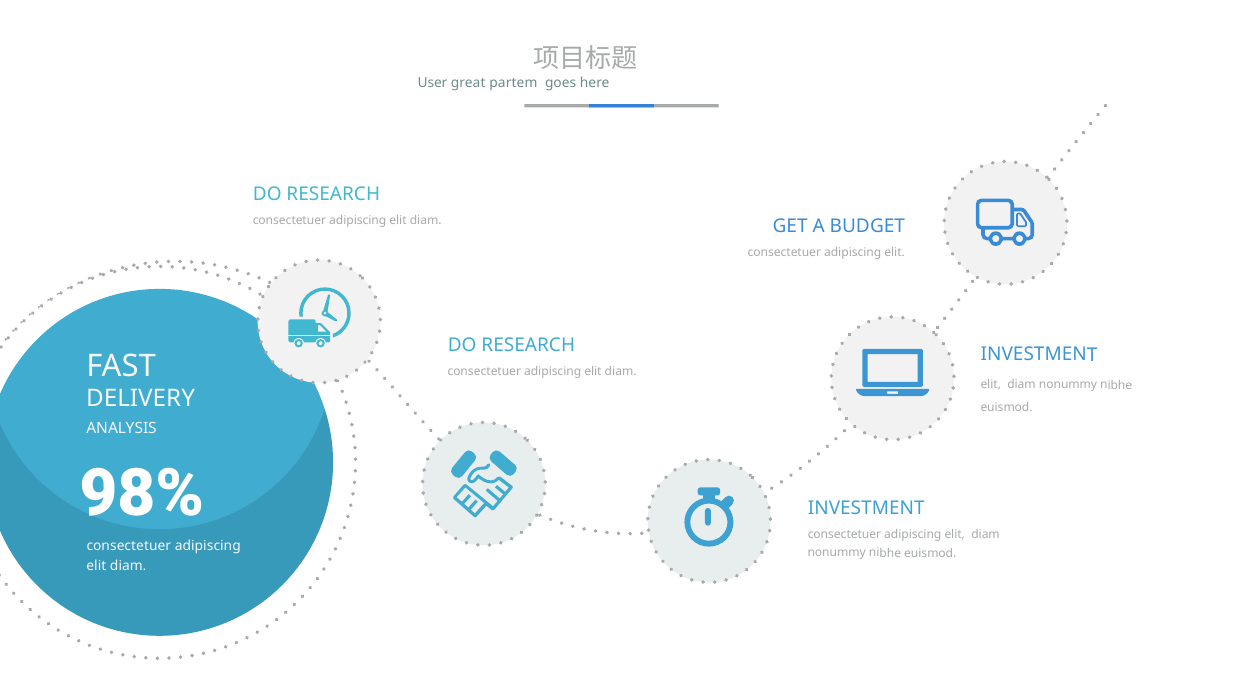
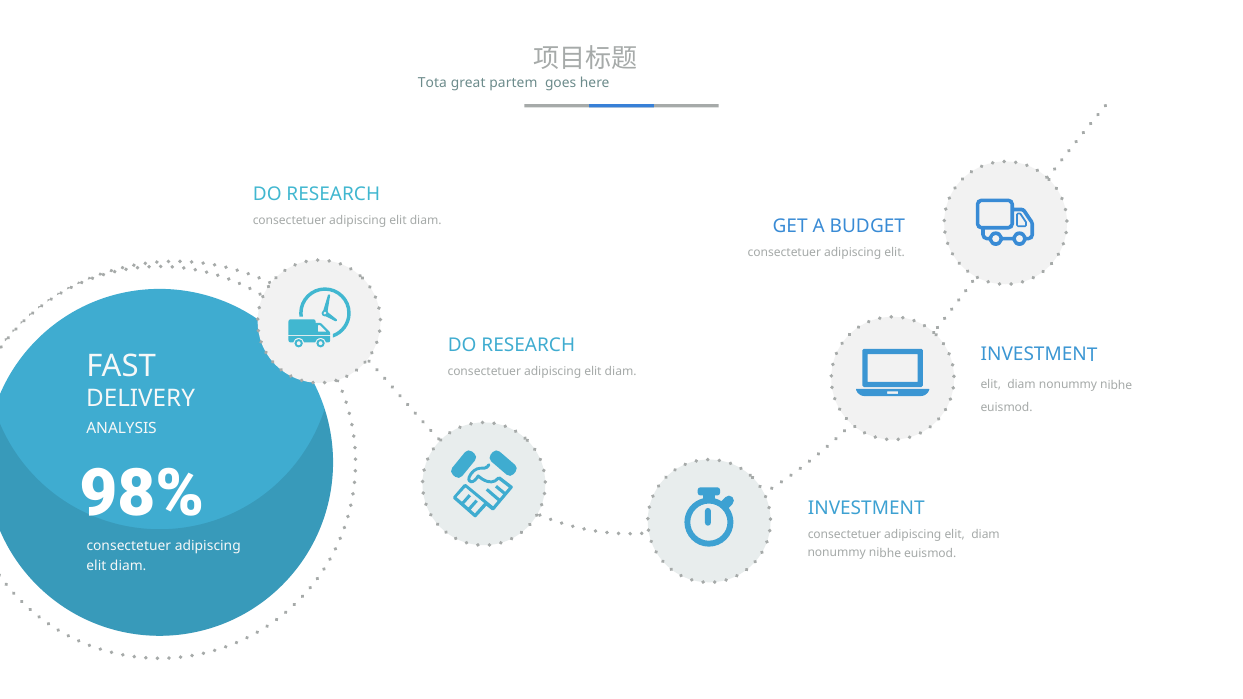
User: User -> Tota (432, 83)
